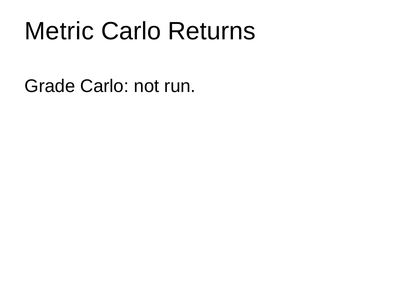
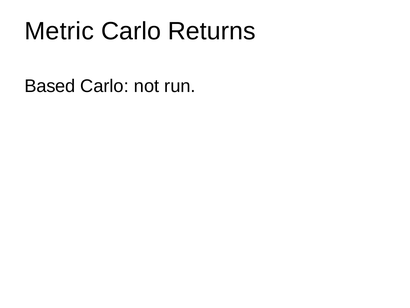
Grade: Grade -> Based (50, 86)
